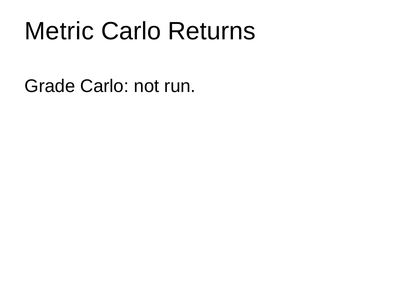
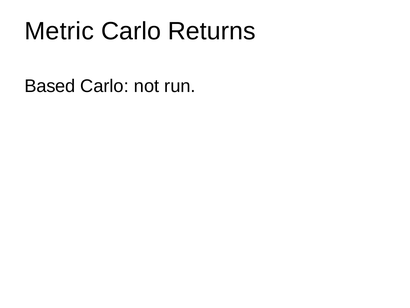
Grade: Grade -> Based (50, 86)
